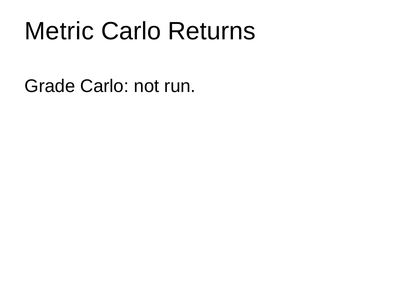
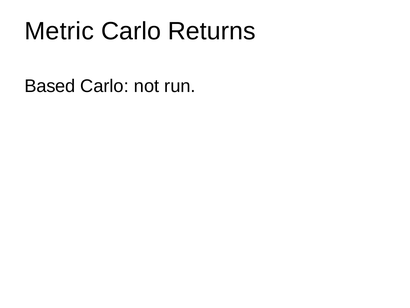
Grade: Grade -> Based (50, 86)
